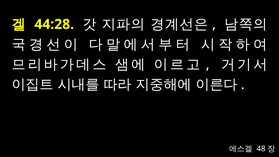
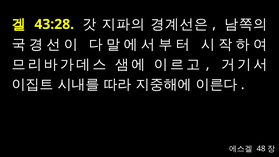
44:28: 44:28 -> 43:28 (54, 24)
